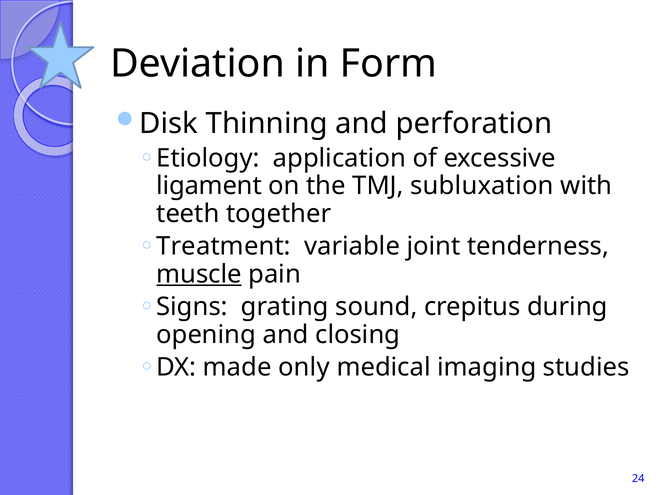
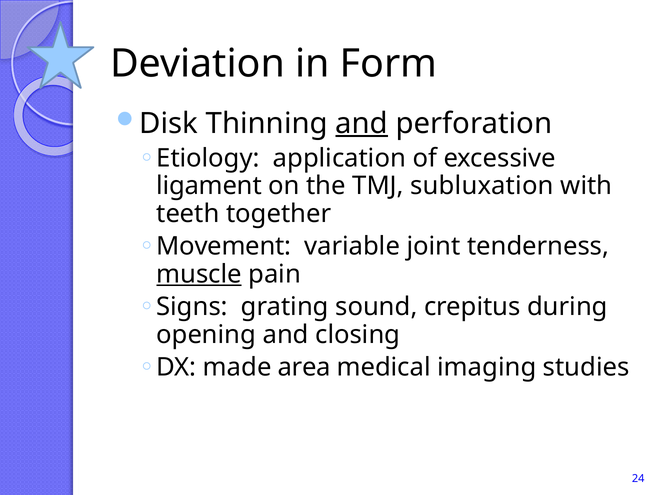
and underline: none -> present (362, 123)
Treatment: Treatment -> Movement (224, 246)
only: only -> area (304, 367)
